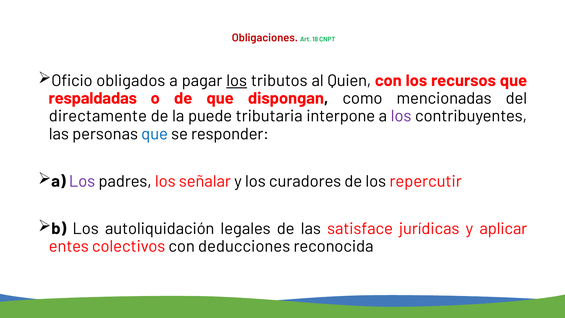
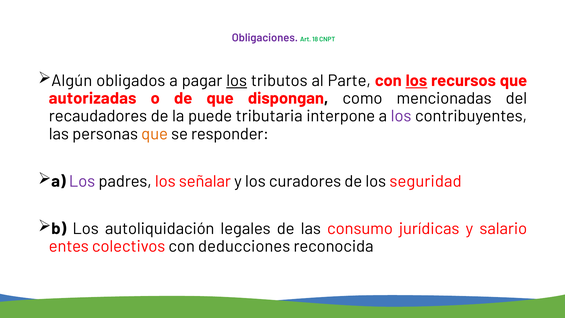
Obligaciones colour: red -> purple (265, 38)
Oficio: Oficio -> Algún (72, 81)
Quien: Quien -> Parte (349, 81)
los underline: none -> present (416, 81)
respaldadas: respaldadas -> autorizadas (93, 98)
directamente: directamente -> recaudadores (98, 116)
que colour: blue -> orange (155, 134)
repercutir: repercutir -> seguridad (426, 181)
satisface: satisface -> consumo (360, 228)
aplicar: aplicar -> salario (503, 228)
